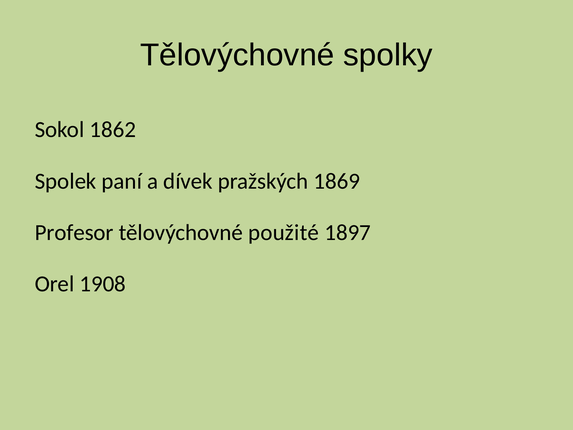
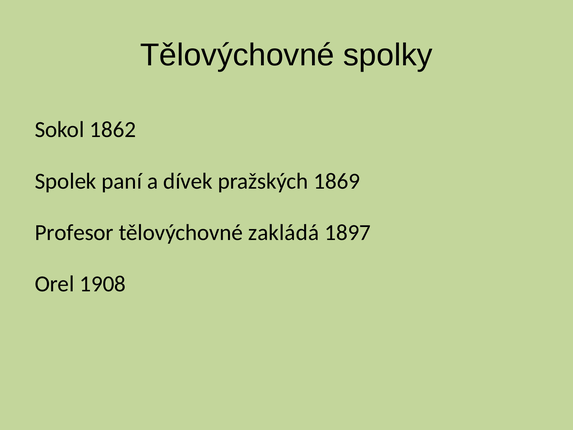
použité: použité -> zakládá (284, 232)
